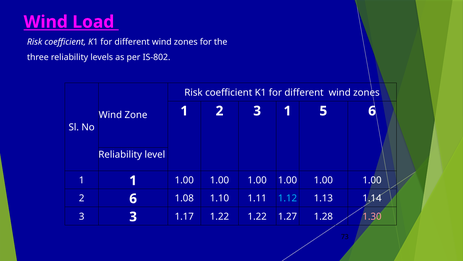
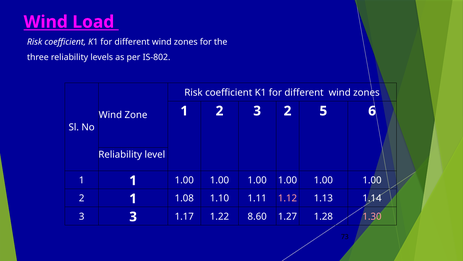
3 1: 1 -> 2 (288, 111)
2 6: 6 -> 1 (133, 198)
1.12 colour: light blue -> pink (287, 198)
1.22 1.22: 1.22 -> 8.60 (257, 216)
